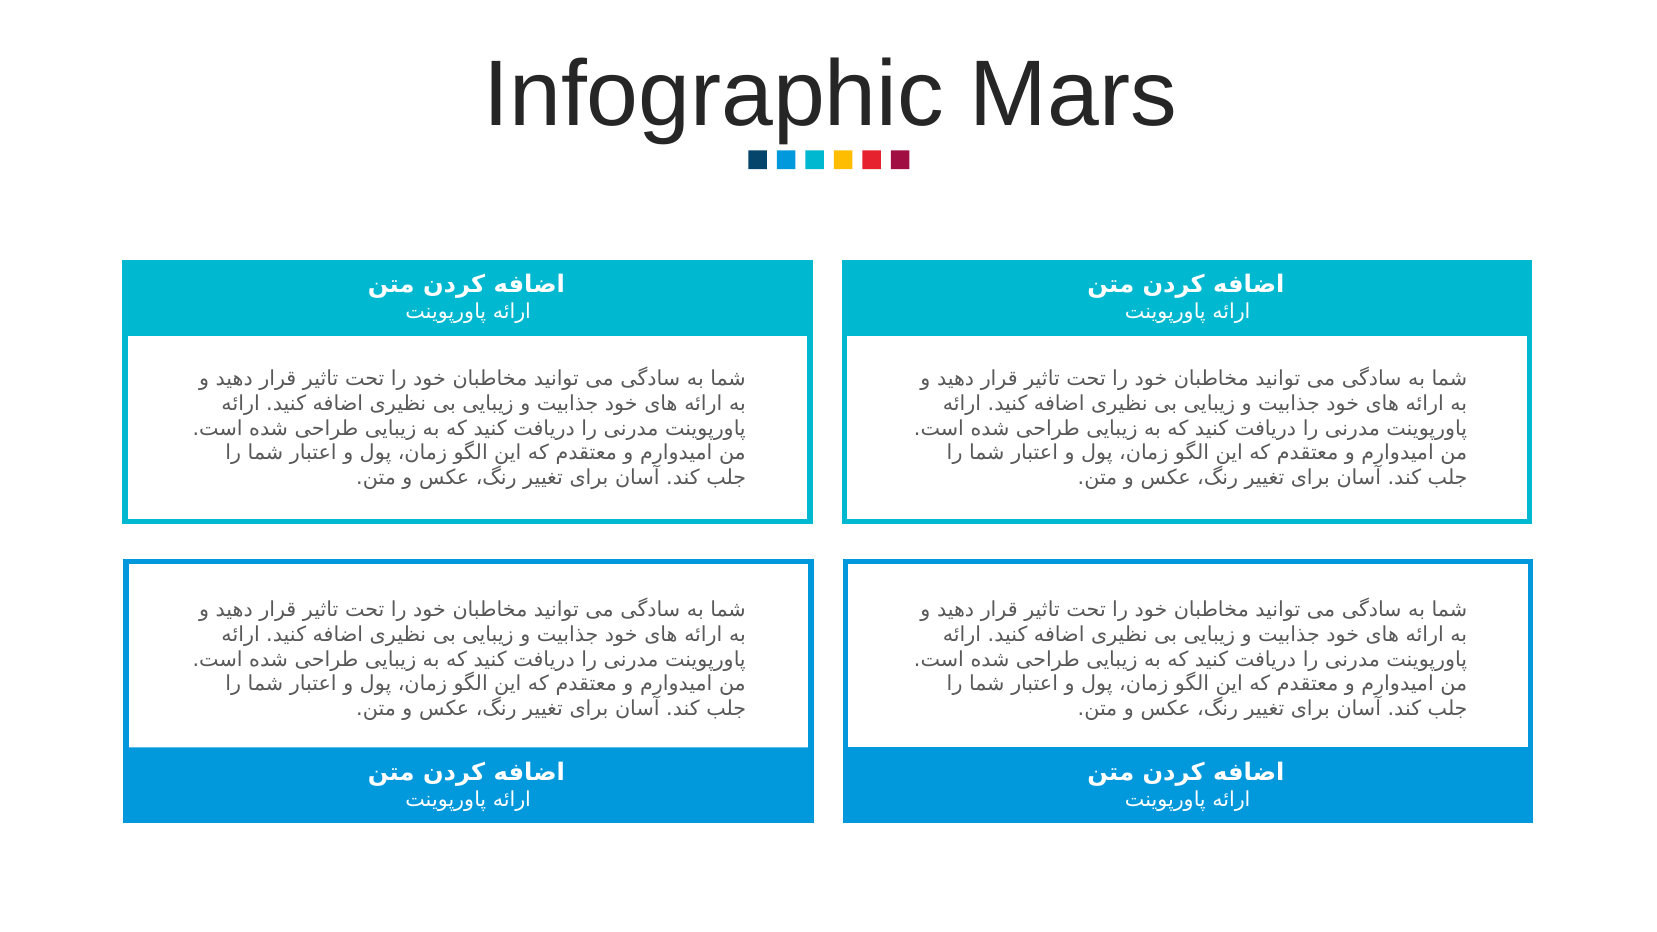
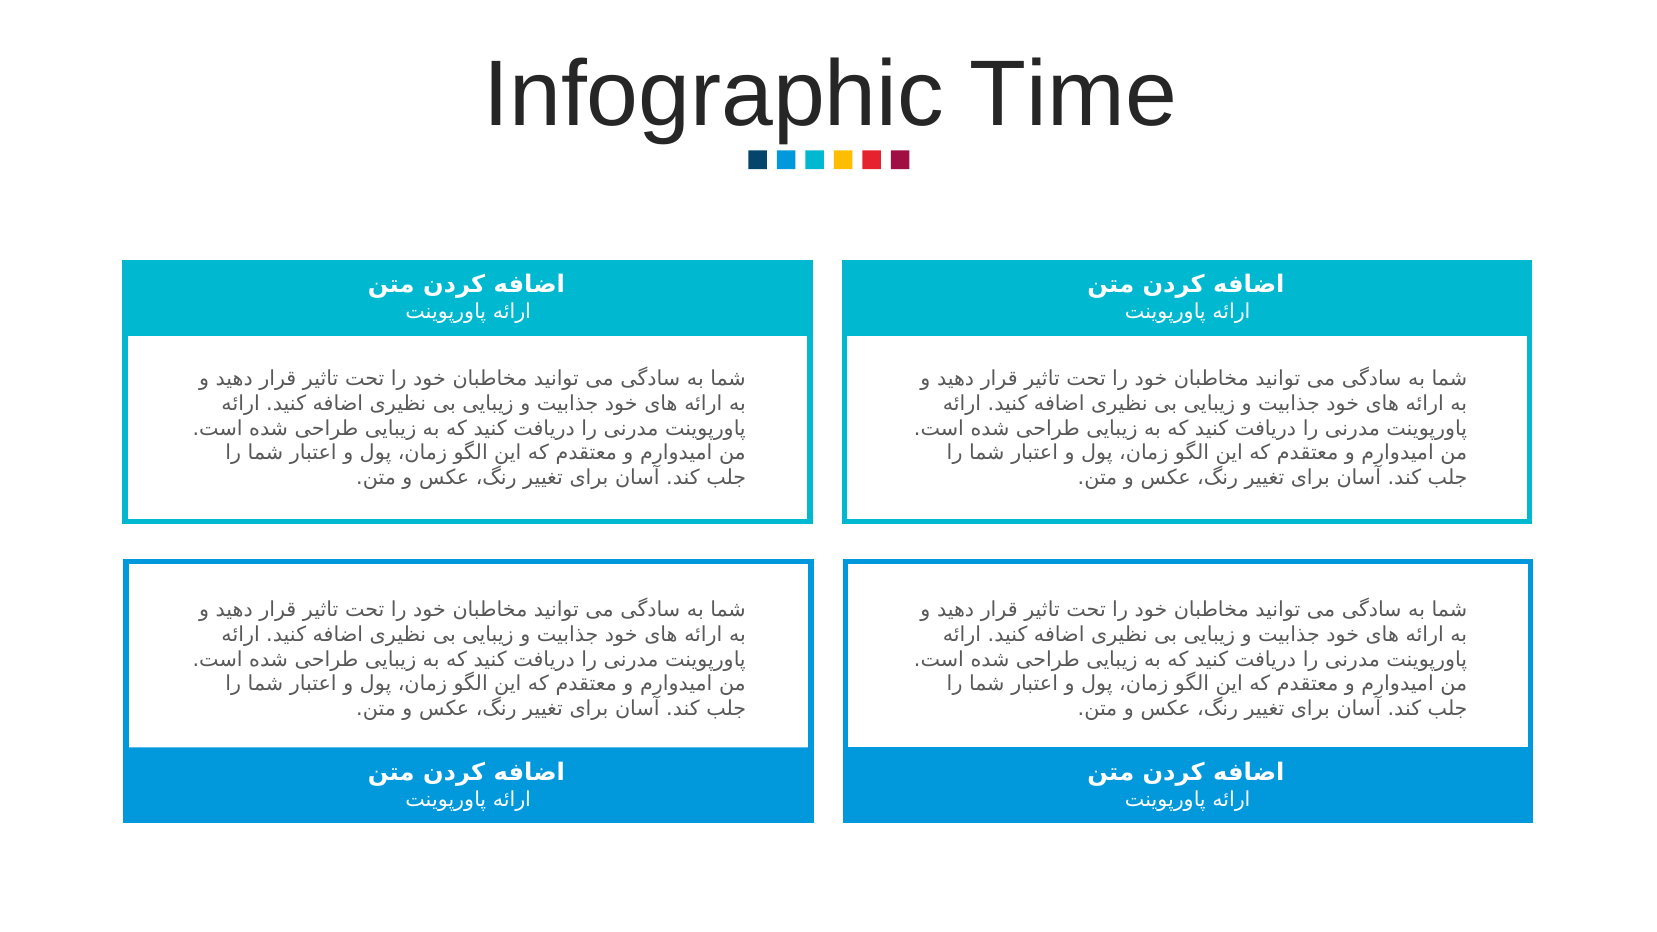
Mars: Mars -> Time (1073, 95)
